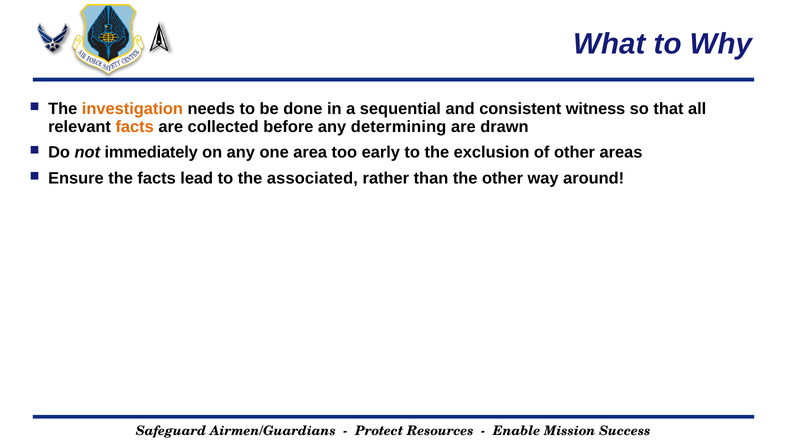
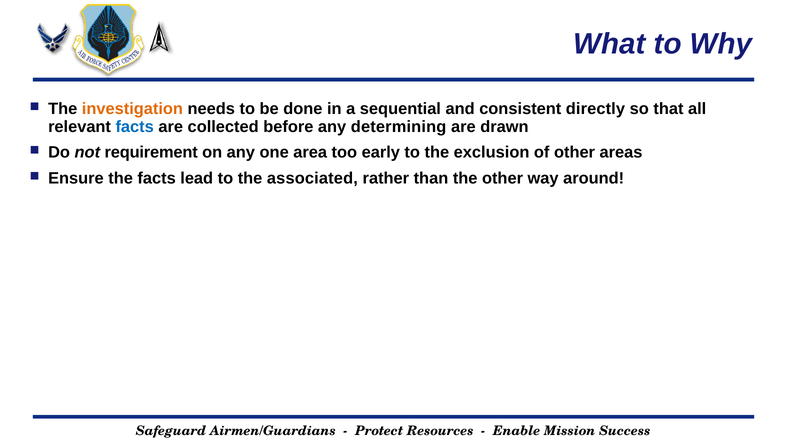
witness: witness -> directly (595, 109)
facts colour: orange -> blue (135, 127)
immediately: immediately -> requirement (151, 152)
